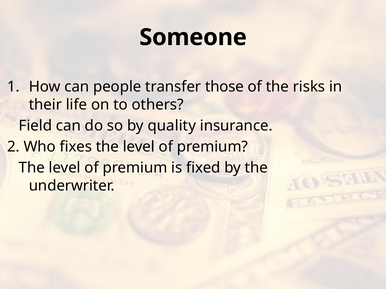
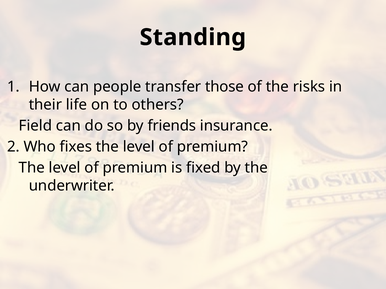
Someone: Someone -> Standing (193, 37)
quality: quality -> friends (172, 126)
